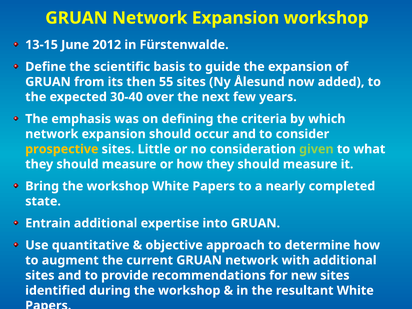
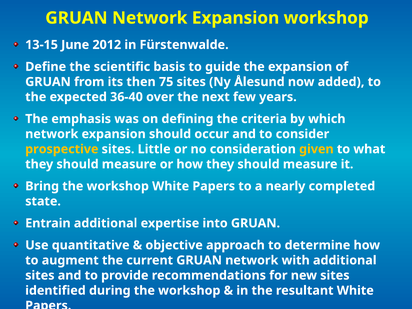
55: 55 -> 75 (166, 82)
30-40: 30-40 -> 36-40 (126, 97)
given colour: light green -> yellow (316, 149)
